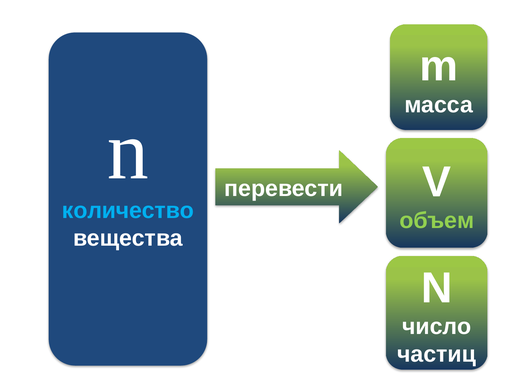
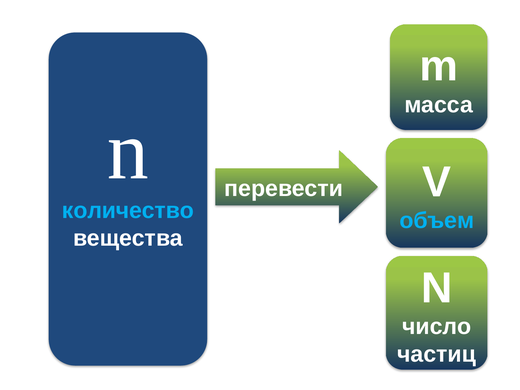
объем colour: light green -> light blue (437, 221)
